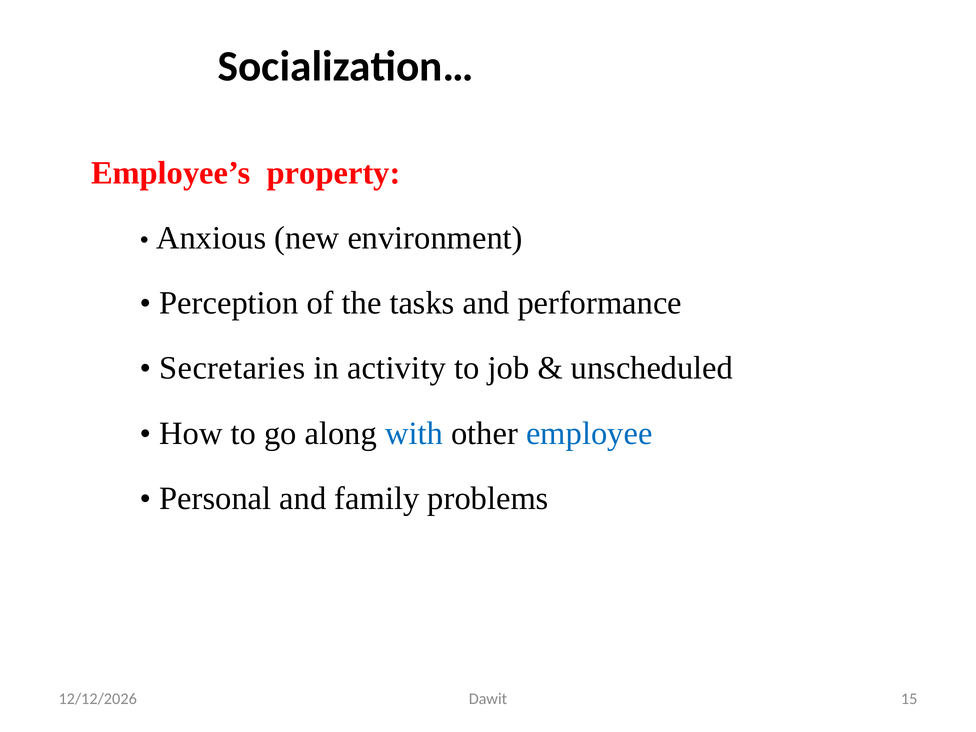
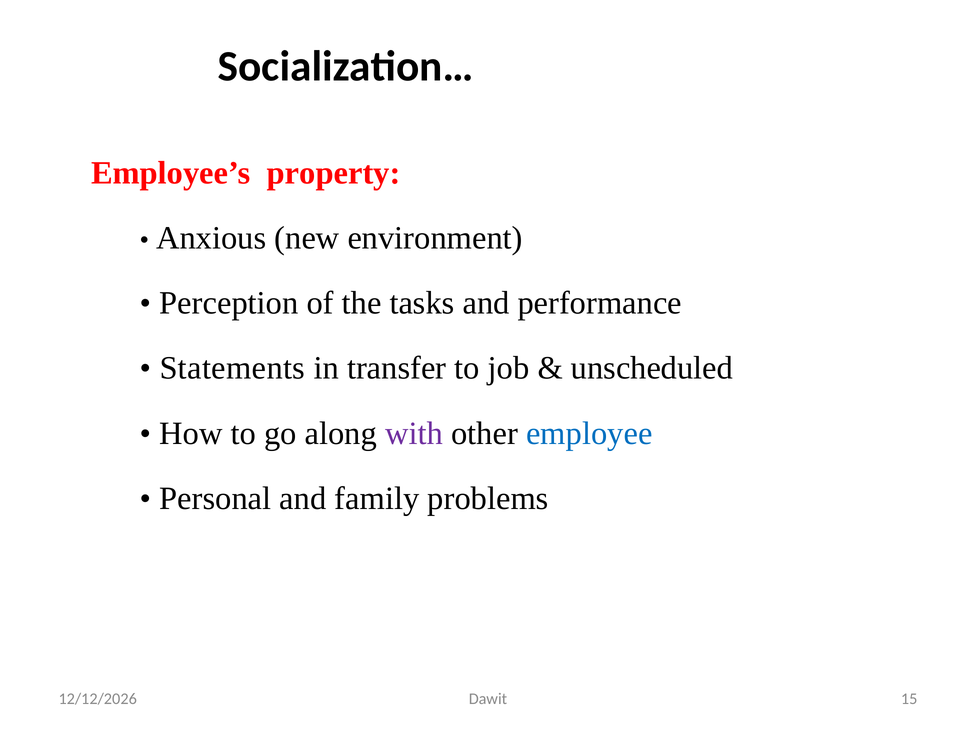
Secretaries: Secretaries -> Statements (232, 368)
activity: activity -> transfer (397, 368)
with colour: blue -> purple (414, 433)
